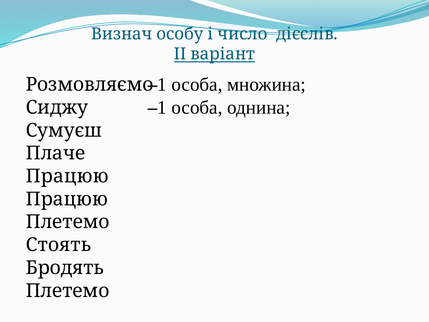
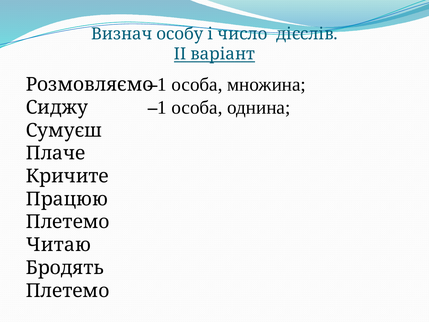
Працюю: Працюю -> Кричите (67, 176)
Стоять: Стоять -> Читаю (58, 245)
